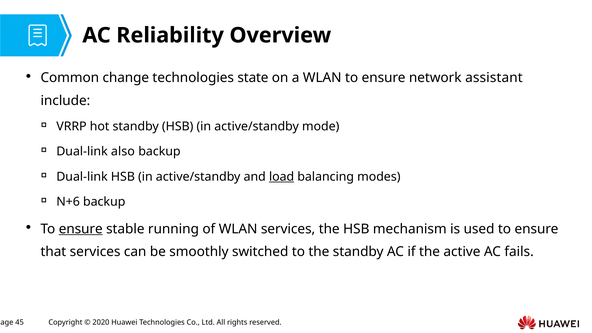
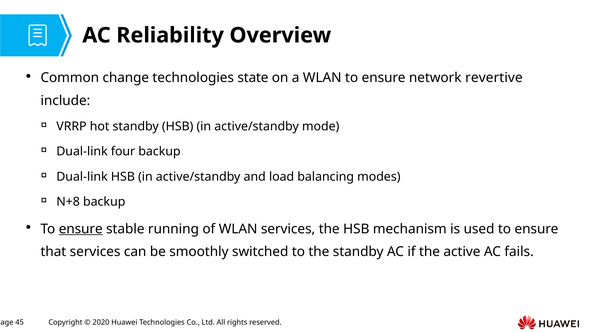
assistant: assistant -> revertive (494, 78)
also: also -> four (123, 152)
load underline: present -> none (282, 177)
N+6: N+6 -> N+8 (68, 202)
